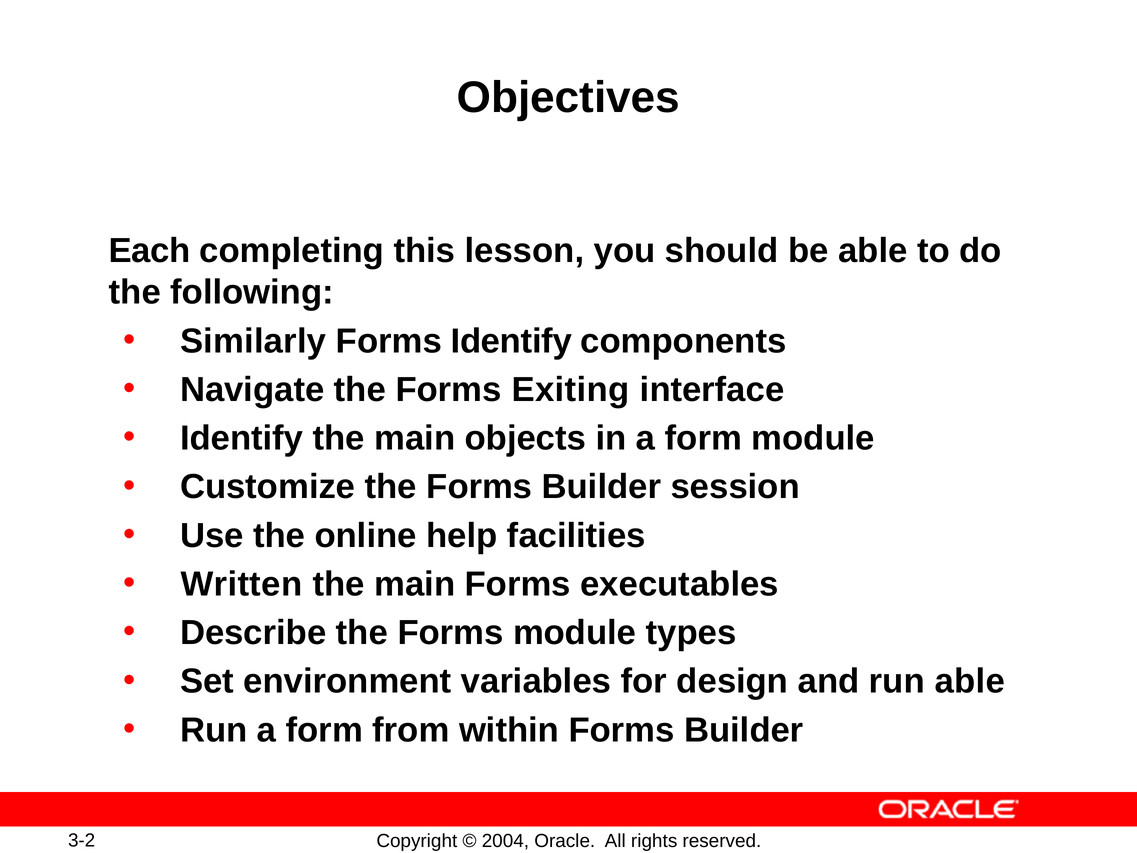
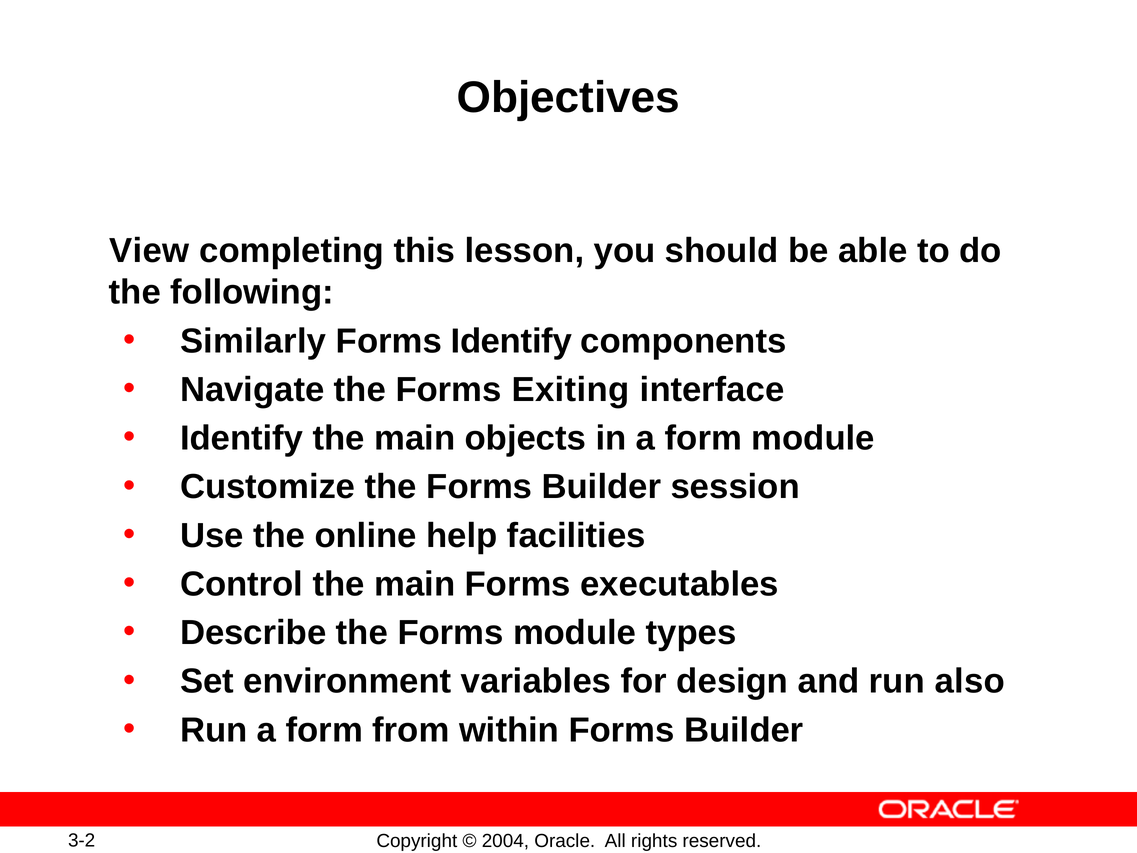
Each: Each -> View (149, 251)
Written: Written -> Control (242, 584)
run able: able -> also (970, 681)
